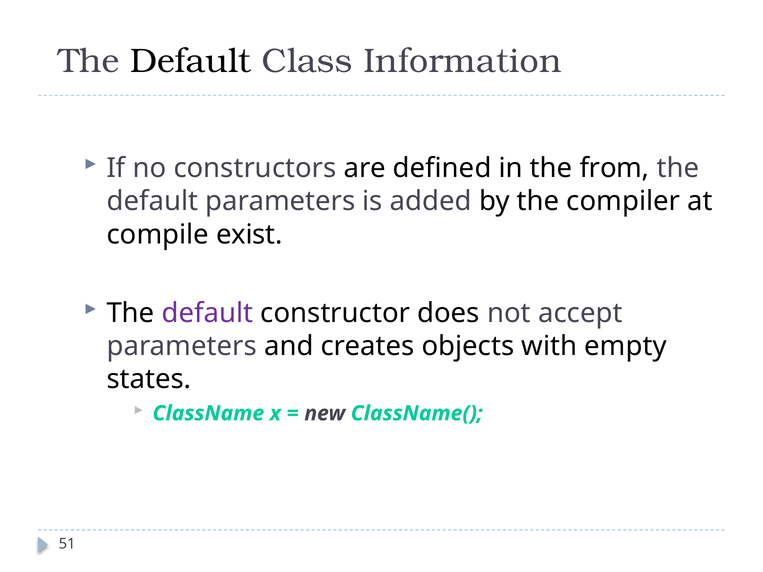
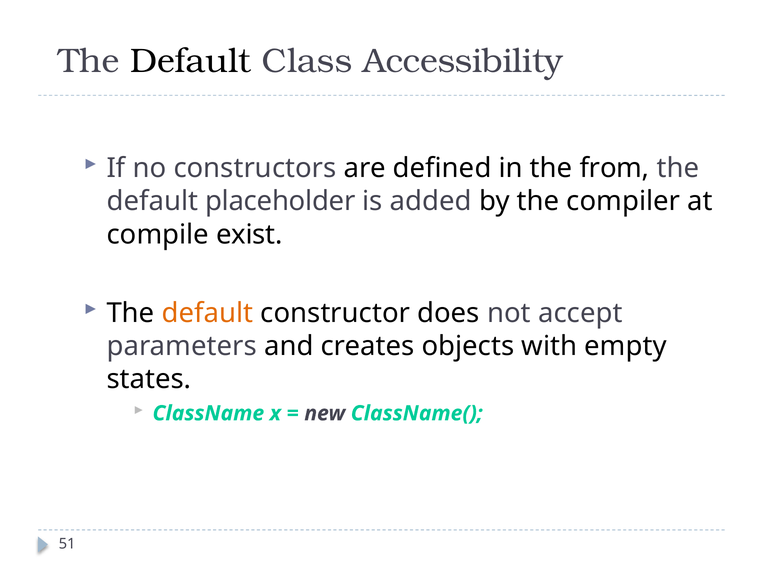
Information: Information -> Accessibility (463, 61)
default parameters: parameters -> placeholder (280, 201)
default colour: purple -> orange (207, 313)
